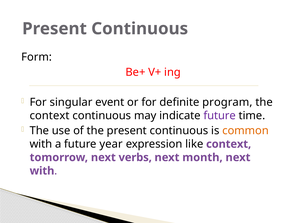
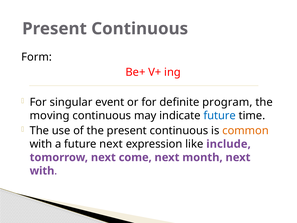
context: context -> moving (50, 115)
future colour: purple -> blue (220, 115)
future year: year -> next (111, 144)
like context: context -> include (229, 144)
verbs: verbs -> come (135, 157)
